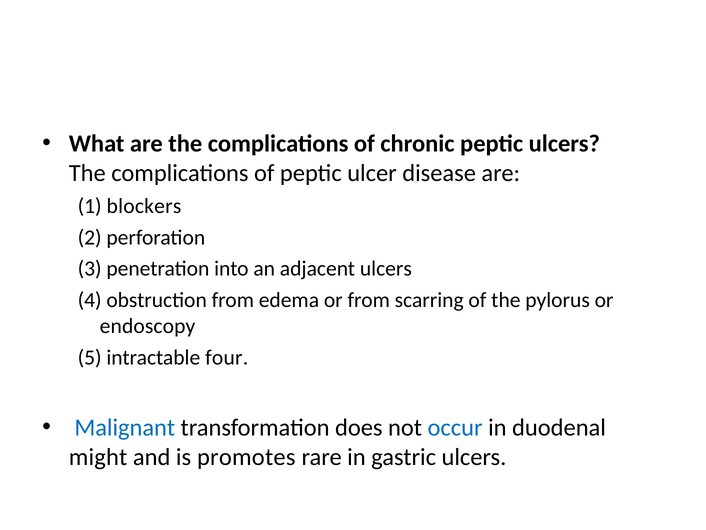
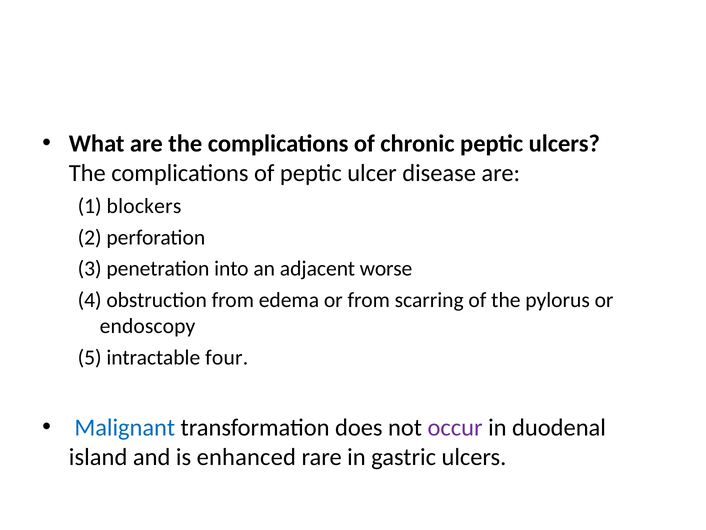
adjacent ulcers: ulcers -> worse (386, 269)
occur colour: blue -> purple (455, 427)
might: might -> island (98, 456)
promotes: promotes -> enhanced (246, 456)
